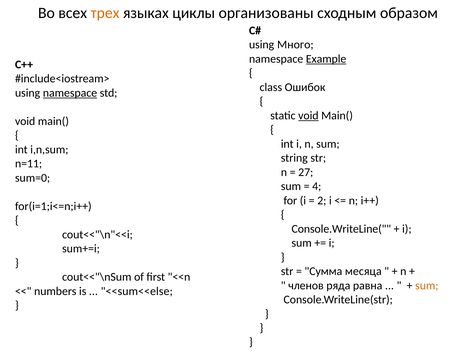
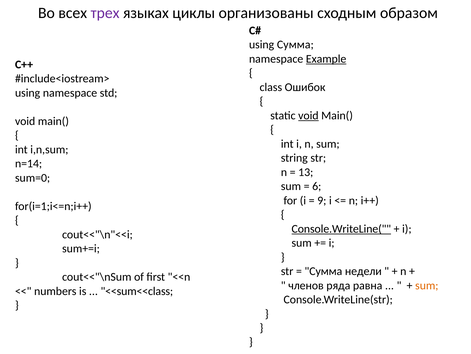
трех colour: orange -> purple (105, 13)
using Много: Много -> Сумма (295, 45)
namespace underline: present -> none (70, 93)
n=11: n=11 -> n=14 (29, 163)
27: 27 -> 13 (306, 172)
4: 4 -> 6 (317, 186)
2: 2 -> 9 (322, 200)
Console.WriteLine( underline: none -> present (341, 228)
месяца: месяца -> недели (363, 271)
<<sum<<else: <<sum<<else -> <<sum<<class (137, 290)
